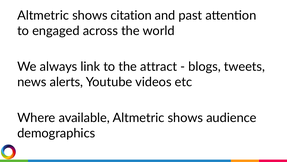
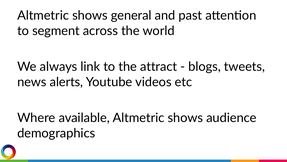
citation: citation -> general (131, 15)
engaged: engaged -> segment (56, 31)
